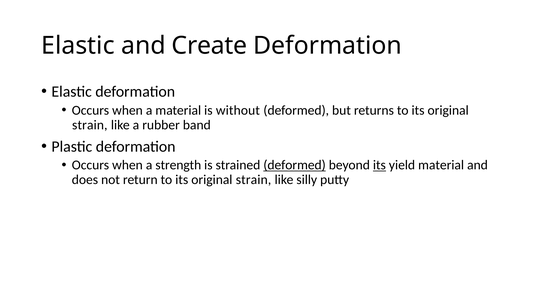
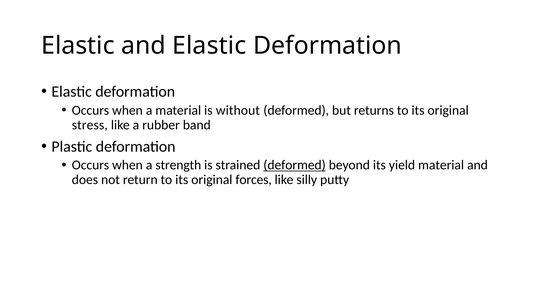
and Create: Create -> Elastic (209, 46)
strain: strain -> stress (90, 125)
its underline: present -> none (379, 165)
strain: strain -> forces (254, 180)
